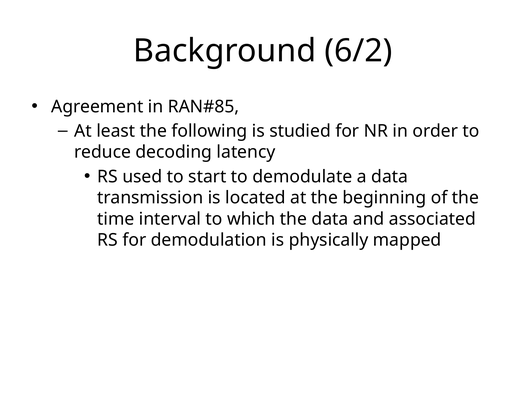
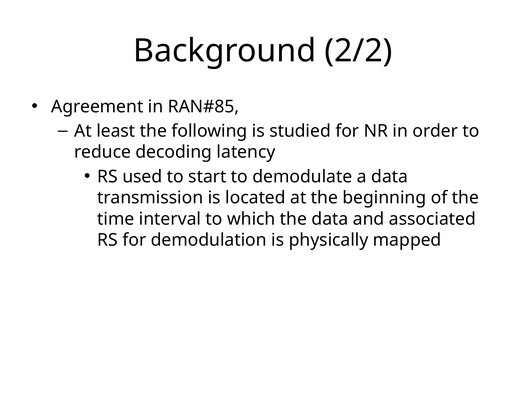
6/2: 6/2 -> 2/2 (358, 51)
